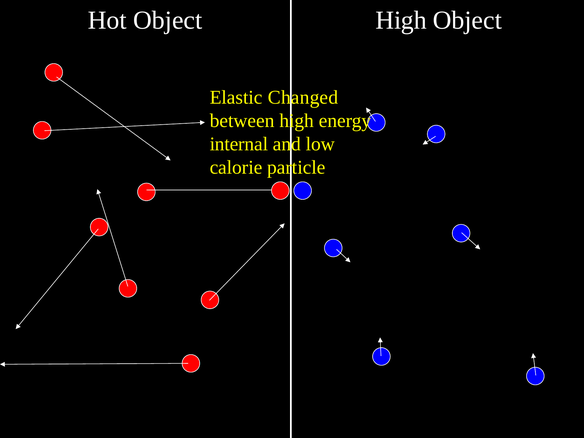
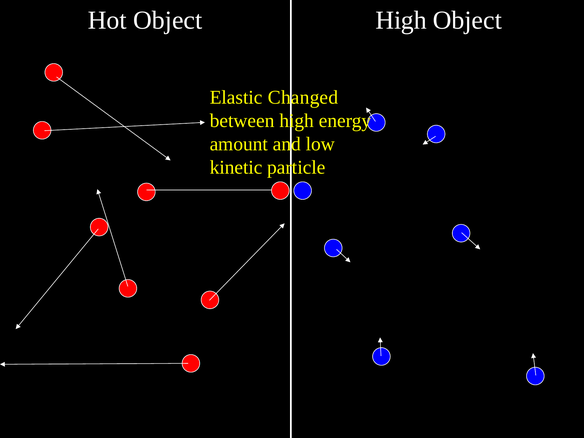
internal: internal -> amount (239, 144)
calorie: calorie -> kinetic (236, 167)
